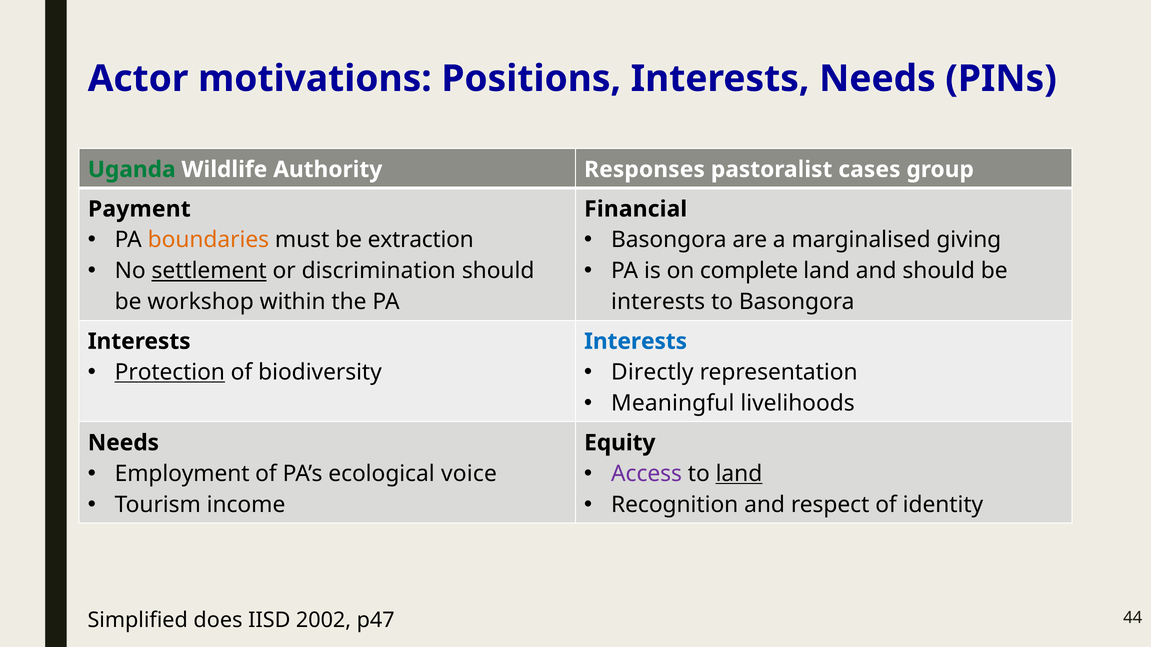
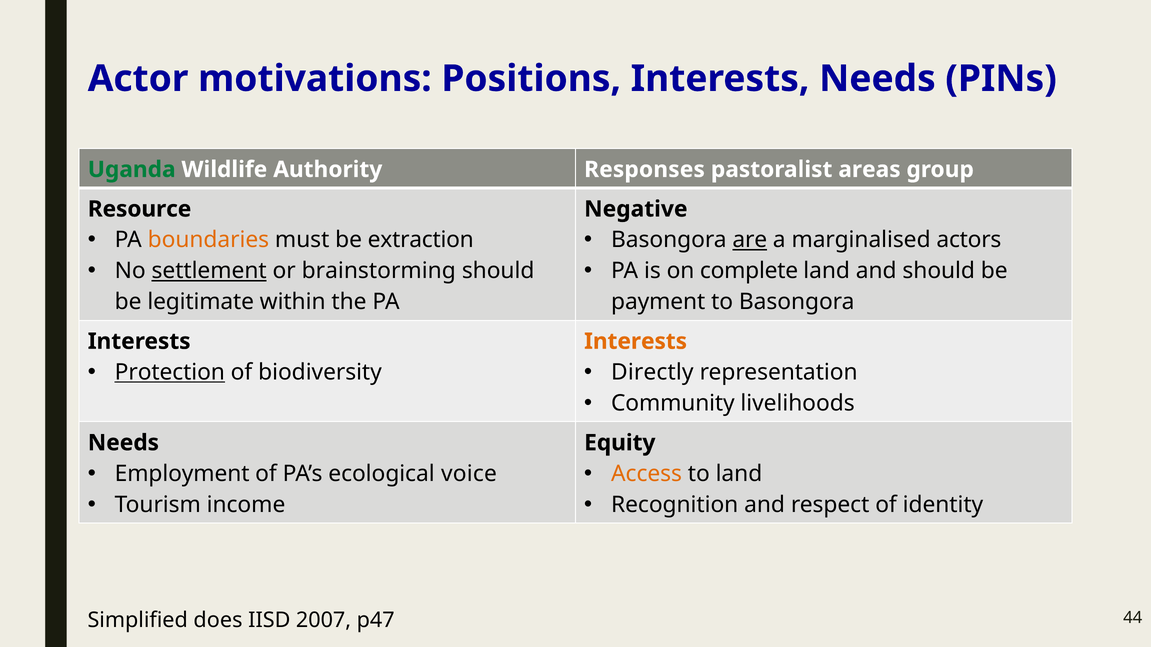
cases: cases -> areas (869, 170)
Payment: Payment -> Resource (140, 209)
Financial: Financial -> Negative (636, 209)
are underline: none -> present (750, 240)
giving: giving -> actors (969, 240)
discrimination: discrimination -> brainstorming (379, 271)
workshop: workshop -> legitimate (201, 302)
interests: interests -> payment (658, 302)
Interests colour: blue -> orange (636, 342)
Meaningful: Meaningful -> Community (673, 403)
Access colour: purple -> orange (647, 474)
land underline: present -> none (739, 474)
2002: 2002 -> 2007 (324, 621)
